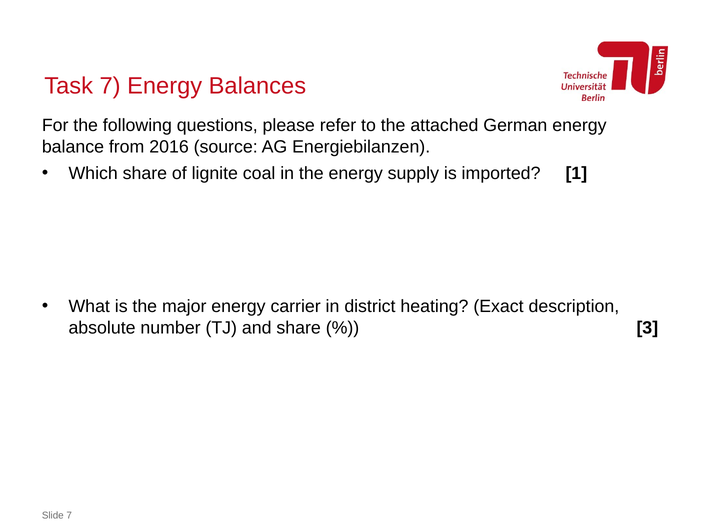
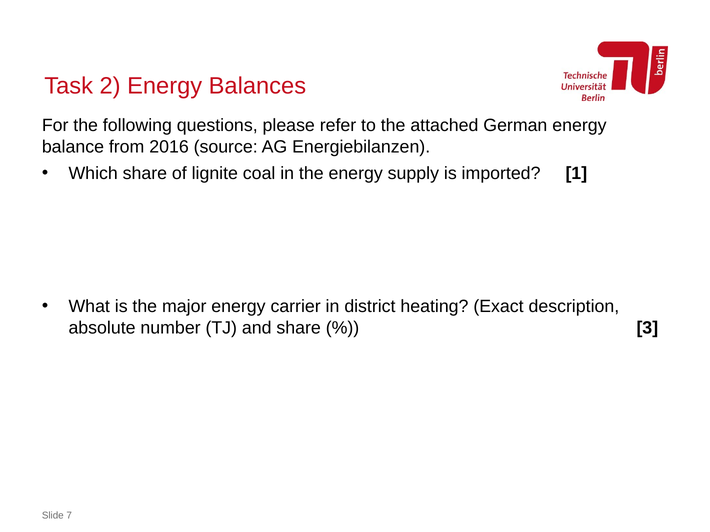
Task 7: 7 -> 2 (110, 86)
